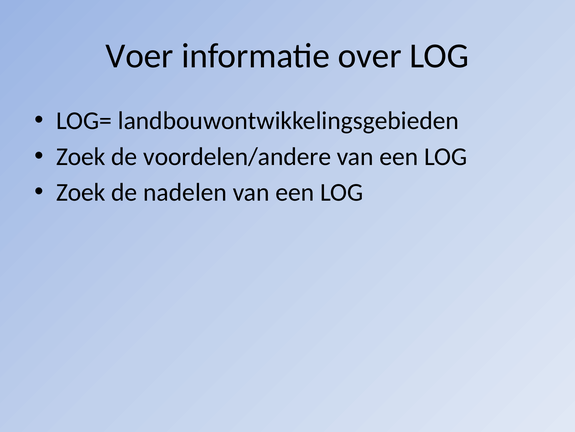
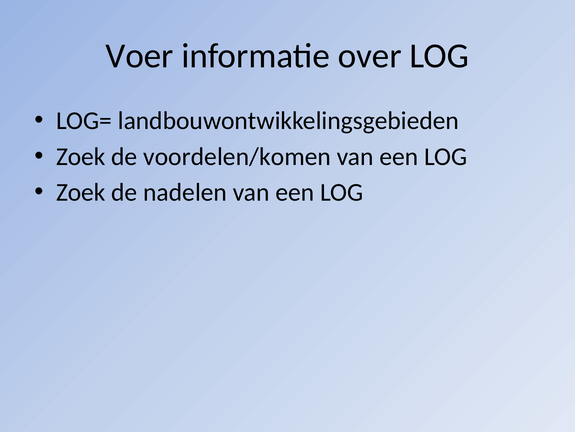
voordelen/andere: voordelen/andere -> voordelen/komen (237, 156)
